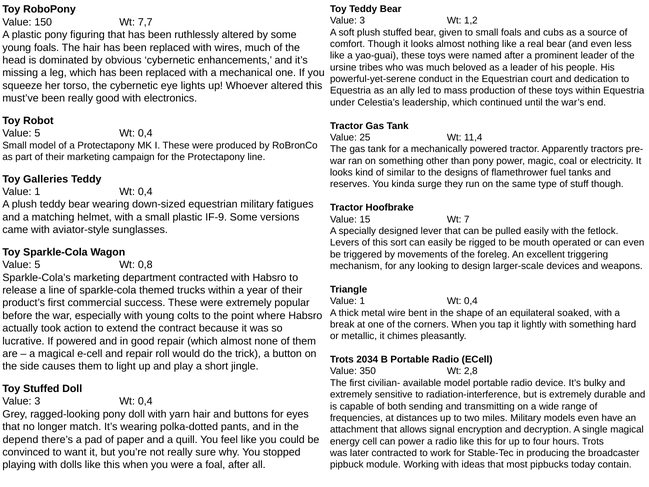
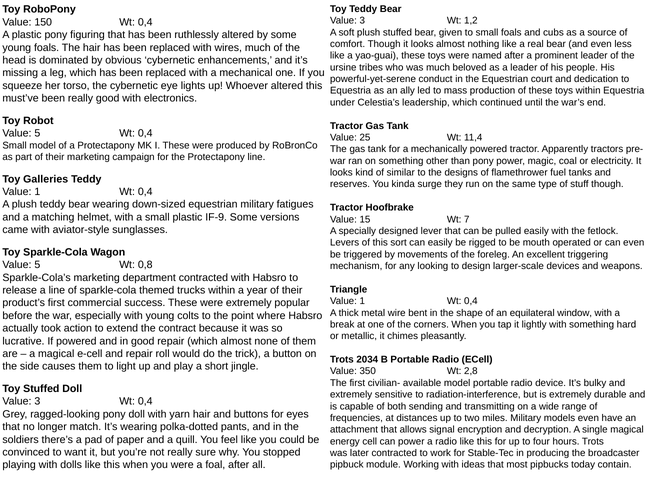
150 Wt 7,7: 7,7 -> 0,4 (145, 22)
soaked: soaked -> window (575, 313)
depend: depend -> soldiers (21, 439)
